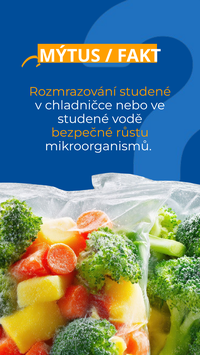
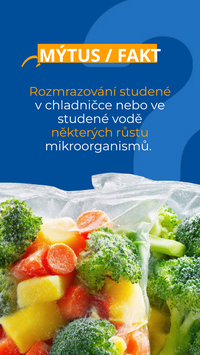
bezpečné: bezpečné -> některých (82, 133)
